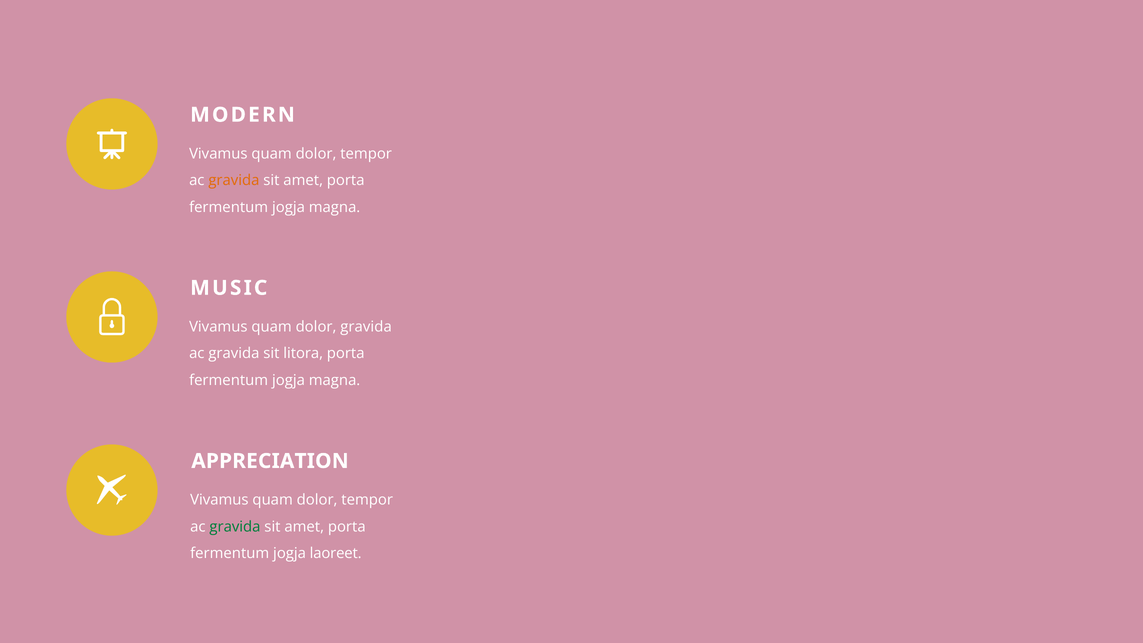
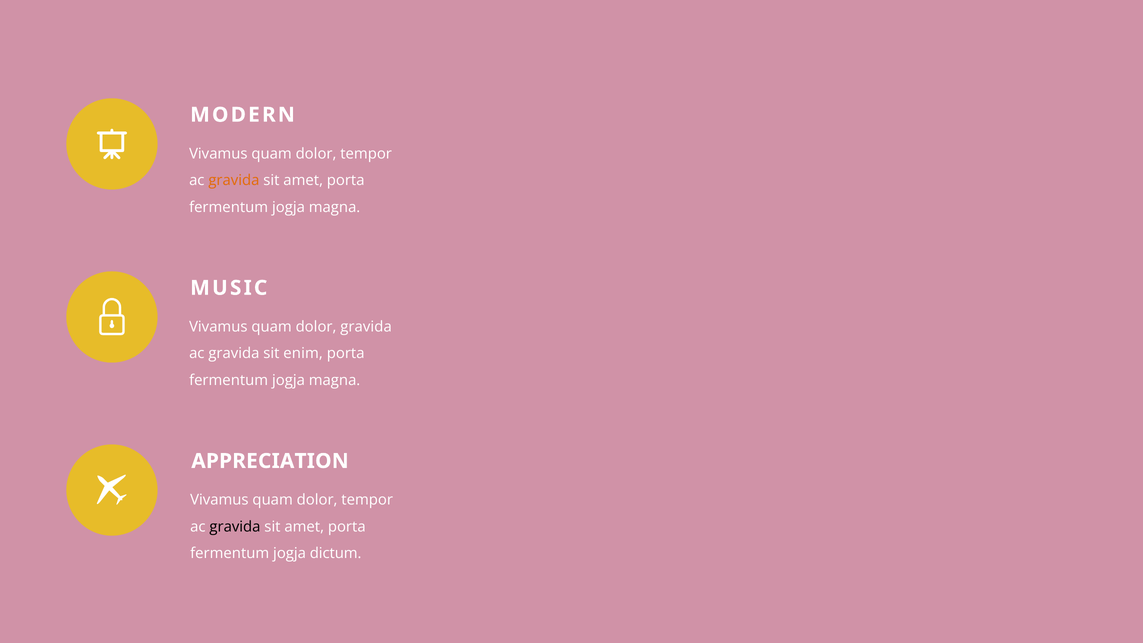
litora: litora -> enim (303, 354)
gravida colour: green -> black (235, 527)
laoreet: laoreet -> dictum (336, 553)
